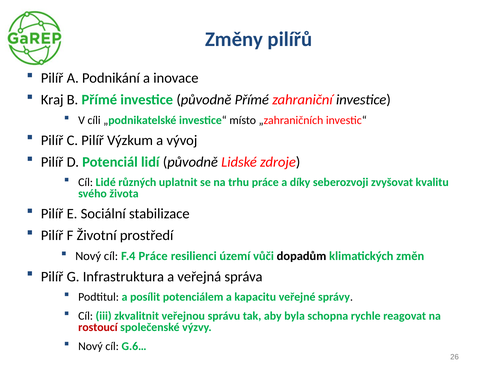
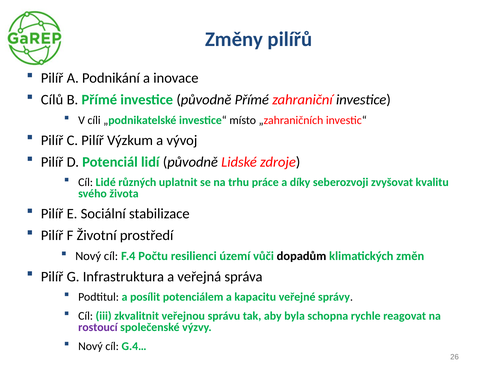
Kraj: Kraj -> Cílů (52, 100)
F.4 Práce: Práce -> Počtu (153, 256)
rostoucí colour: red -> purple (98, 327)
G.6…: G.6… -> G.4… (134, 346)
